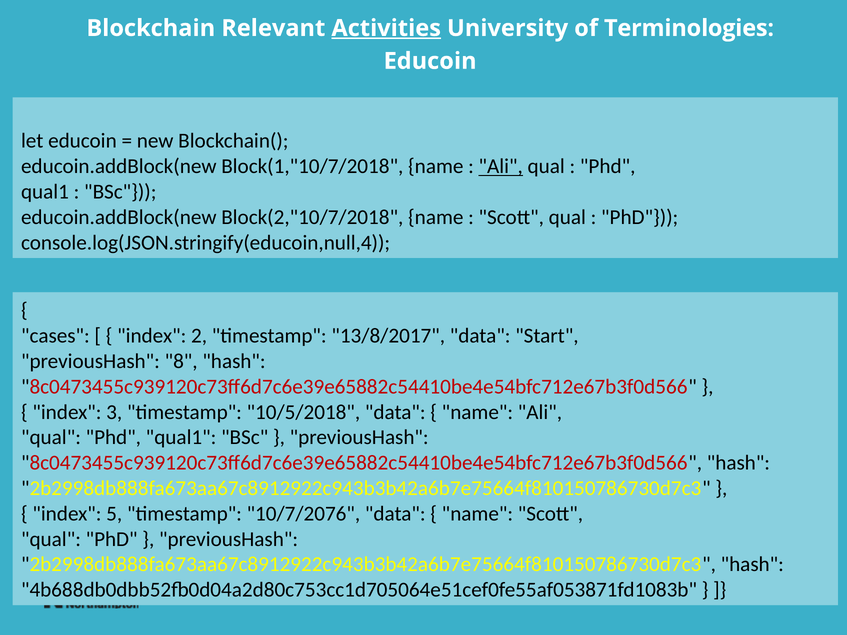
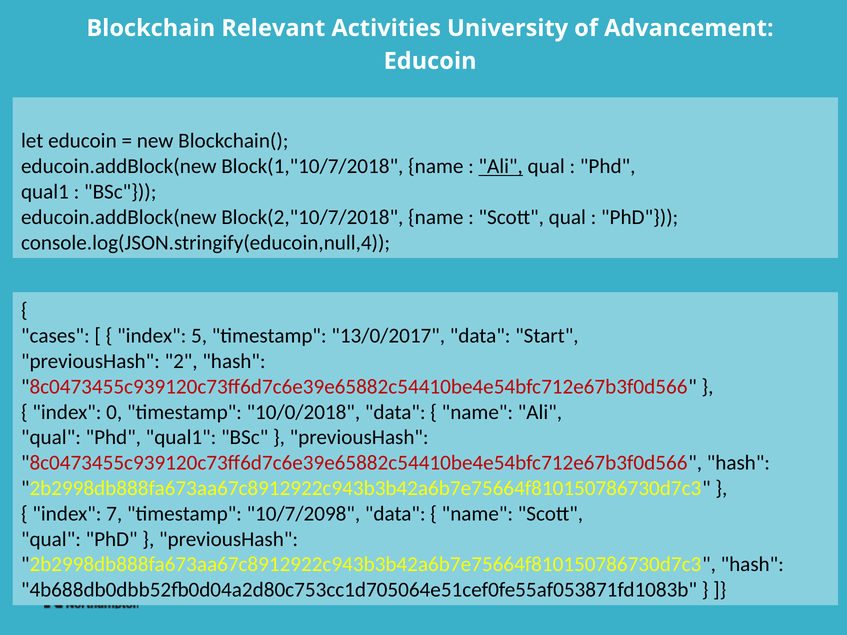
Activities underline: present -> none (386, 28)
Terminologies: Terminologies -> Advancement (689, 28)
2: 2 -> 5 (199, 336)
13/8/2017: 13/8/2017 -> 13/0/2017 (388, 336)
8: 8 -> 2 (181, 361)
3: 3 -> 0 (114, 412)
10/5/2018: 10/5/2018 -> 10/0/2018 (303, 412)
5: 5 -> 7 (114, 514)
10/7/2076: 10/7/2076 -> 10/7/2098 (303, 514)
